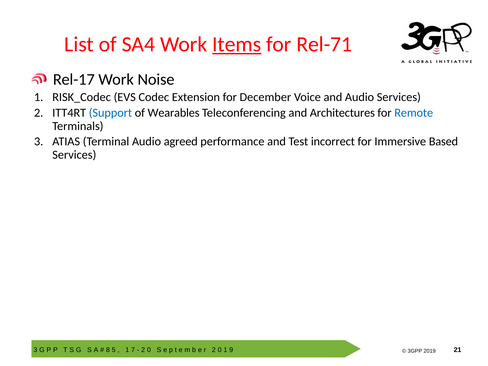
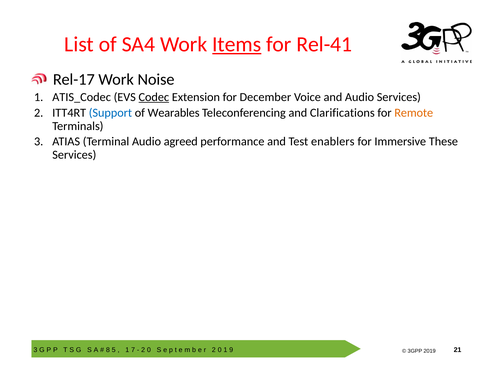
Rel-71: Rel-71 -> Rel-41 (324, 44)
RISK_Codec: RISK_Codec -> ATIS_Codec (82, 97)
Codec underline: none -> present (154, 97)
Architectures: Architectures -> Clarifications (342, 113)
Remote colour: blue -> orange (414, 113)
incorrect: incorrect -> enablers (333, 142)
Based: Based -> These (443, 142)
